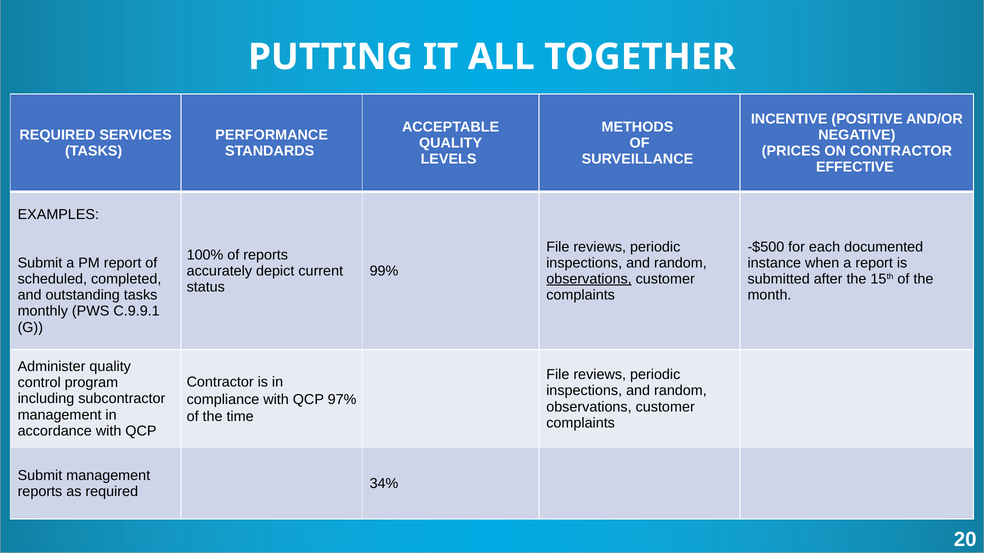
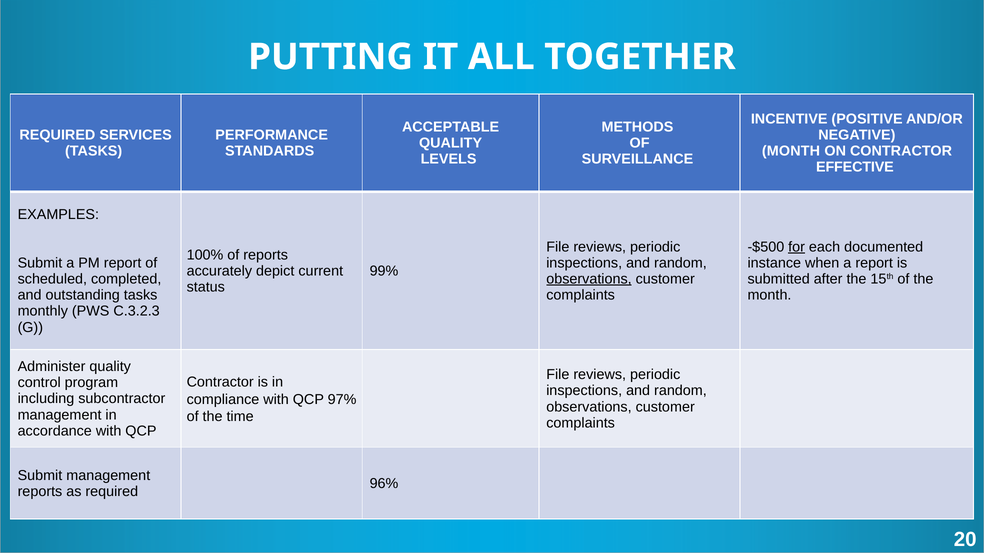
PRICES: PRICES -> MONTH (791, 151)
for underline: none -> present (797, 247)
C.9.9.1: C.9.9.1 -> C.3.2.3 (137, 311)
34%: 34% -> 96% (384, 484)
